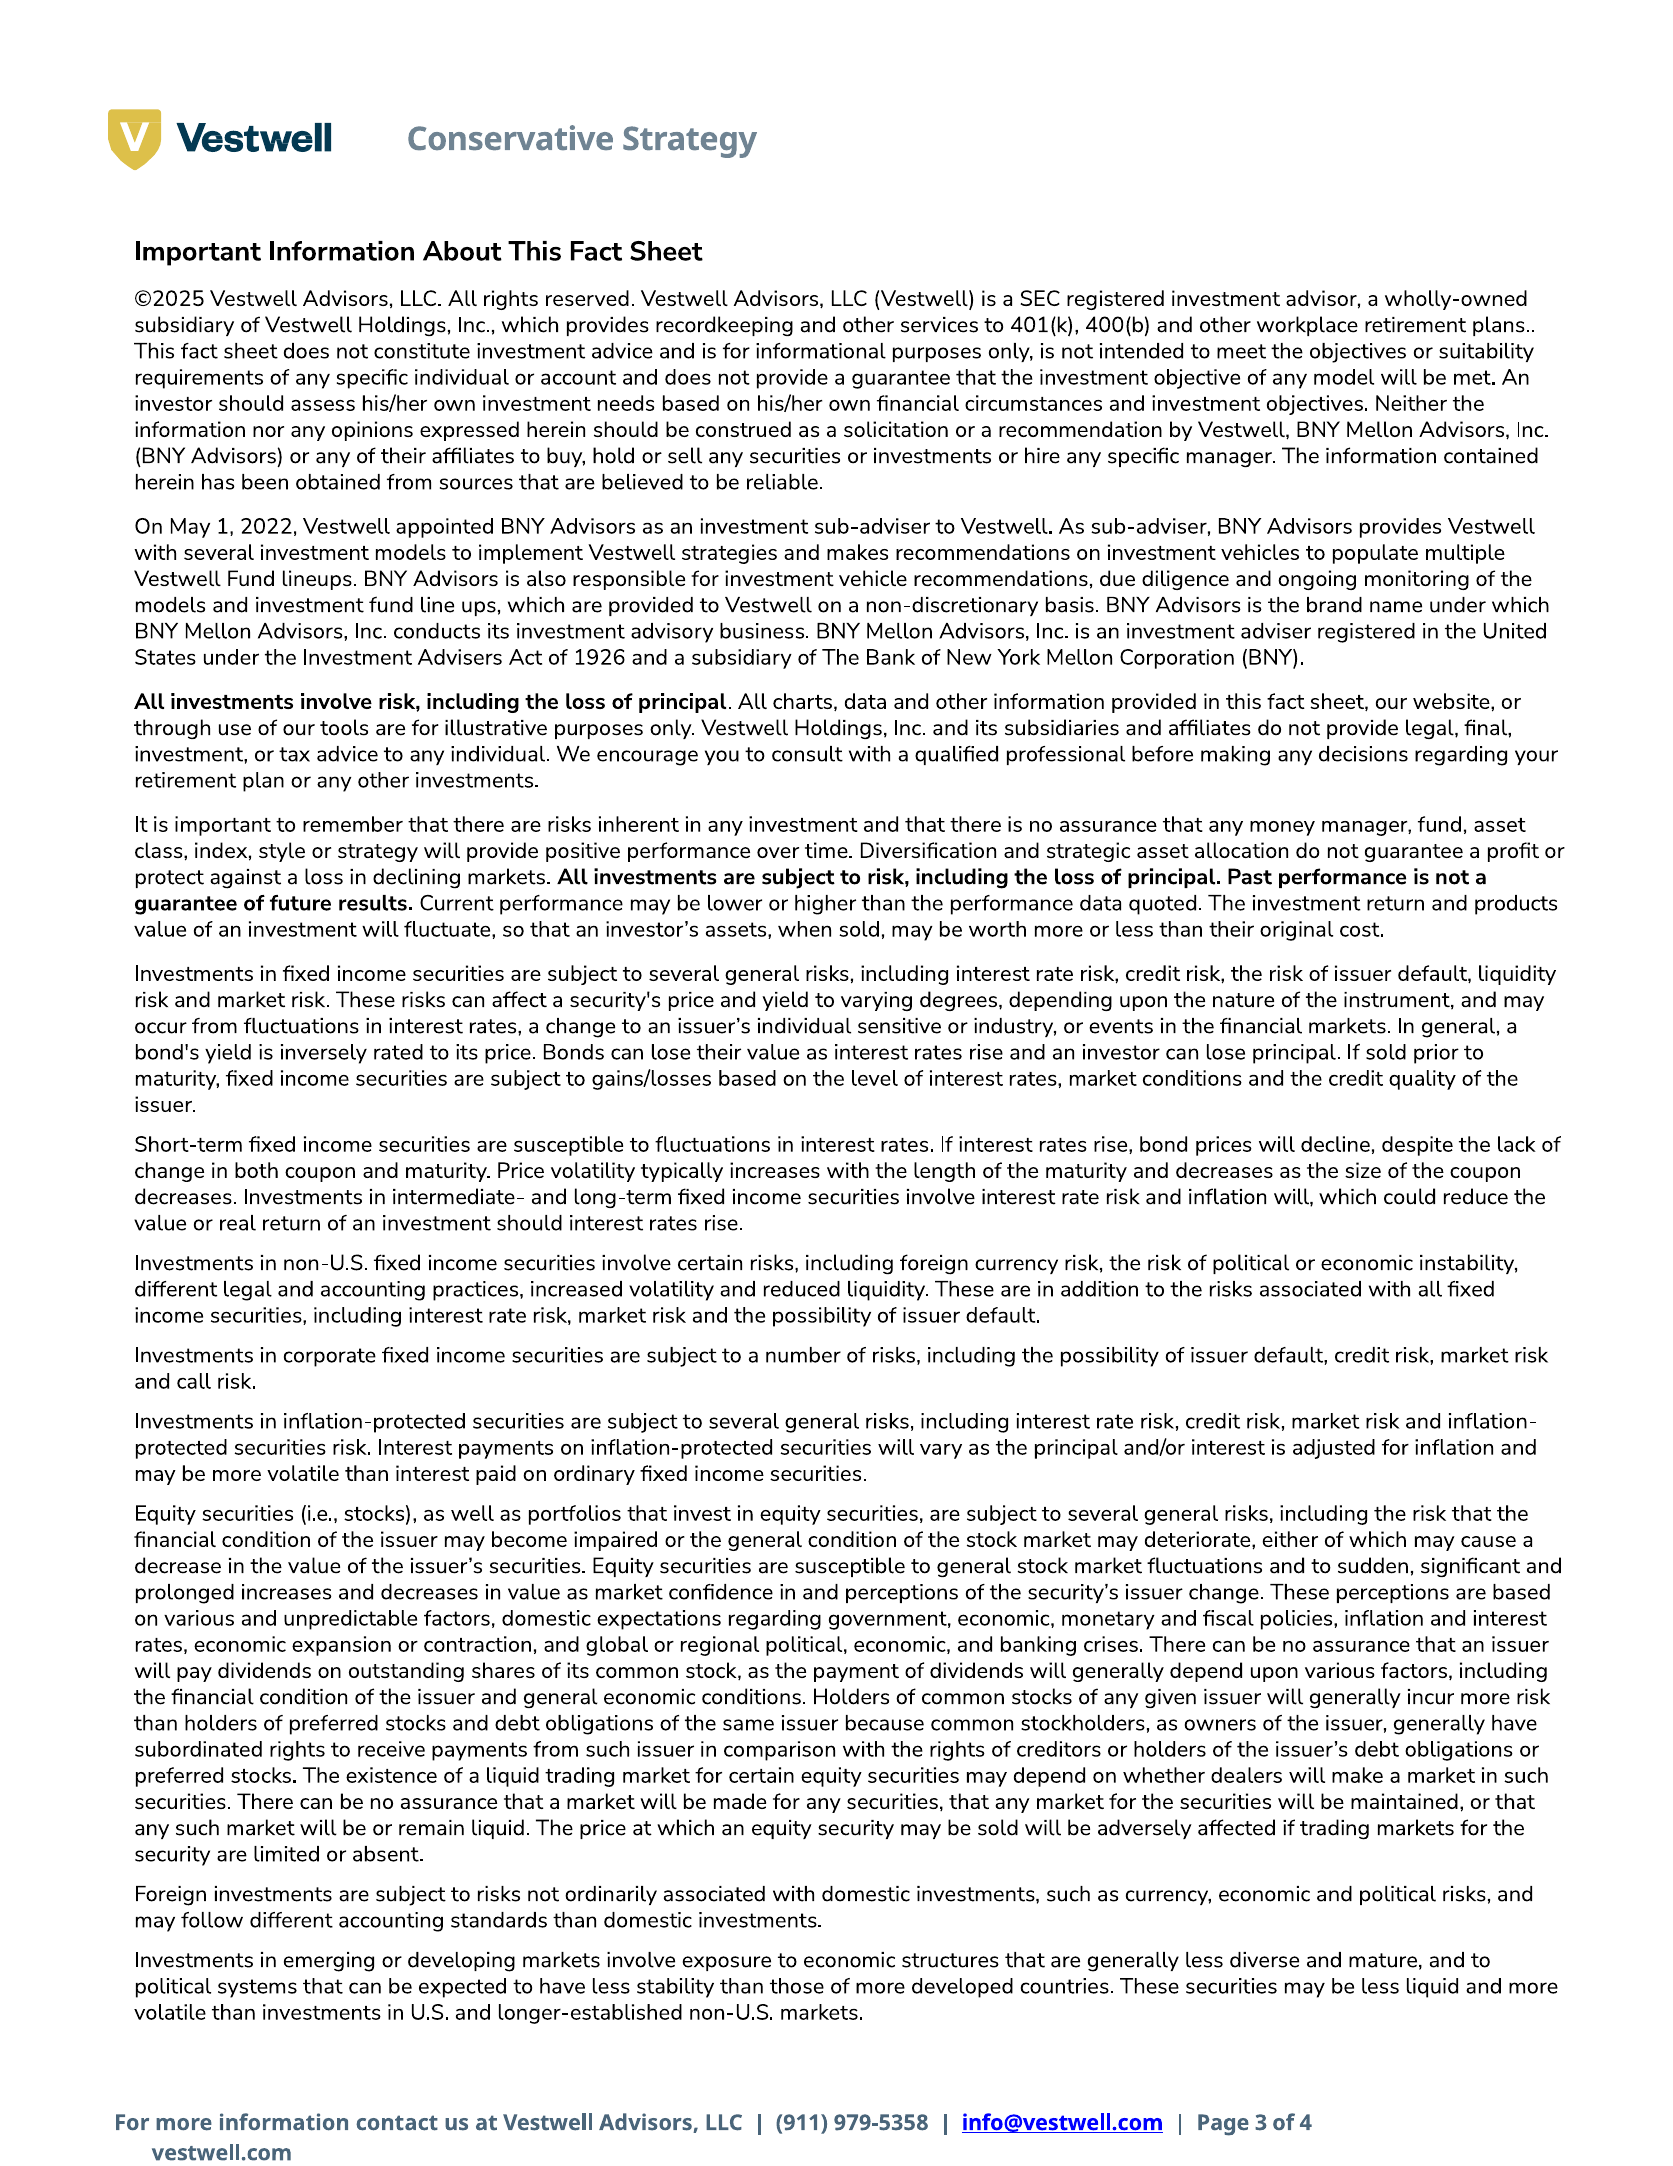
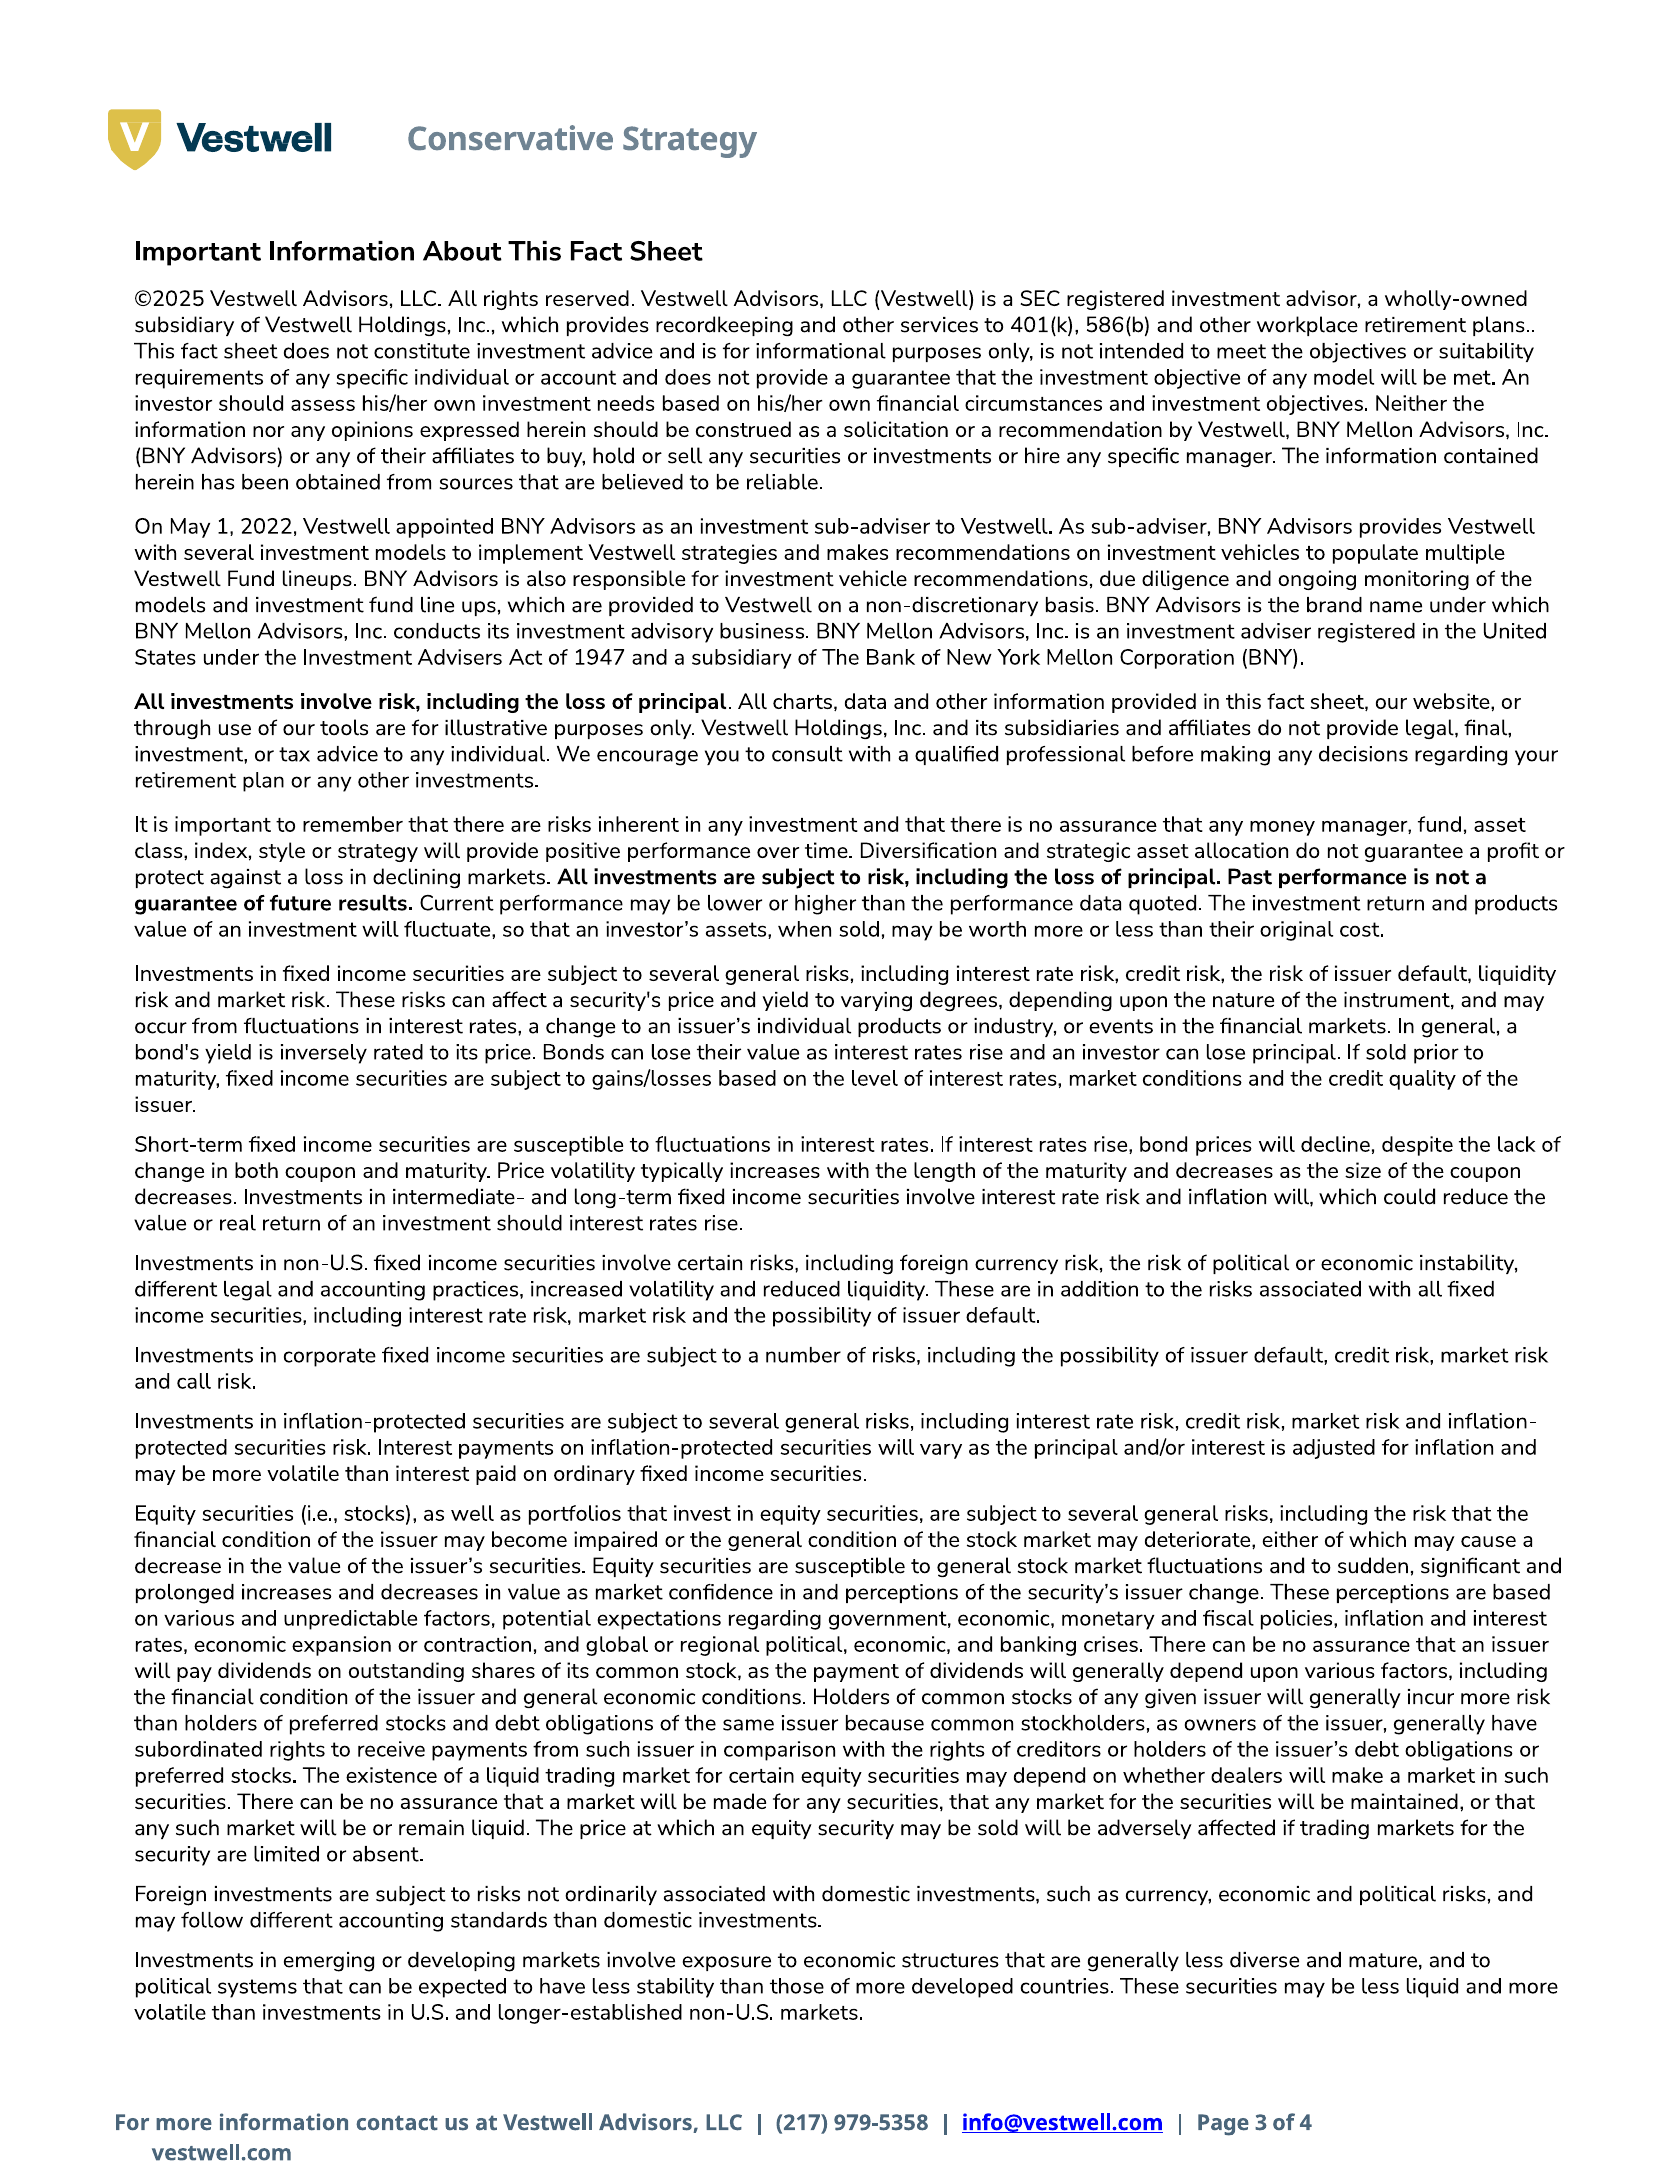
400(b: 400(b -> 586(b (1118, 325)
1926: 1926 -> 1947 (599, 657)
individual sensitive: sensitive -> products (899, 1026)
factors domestic: domestic -> potential (546, 1618)
911: 911 -> 217 (802, 2122)
